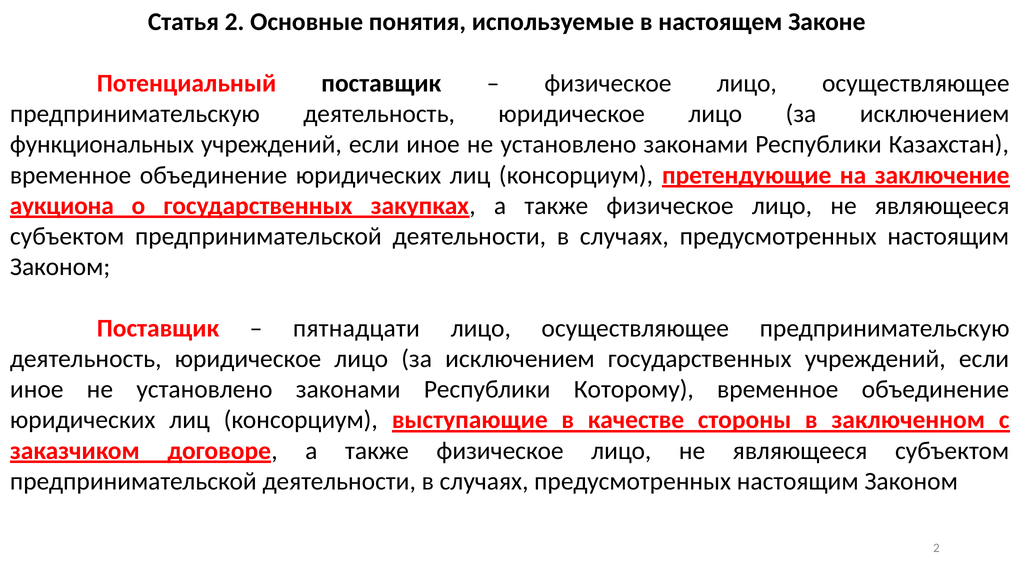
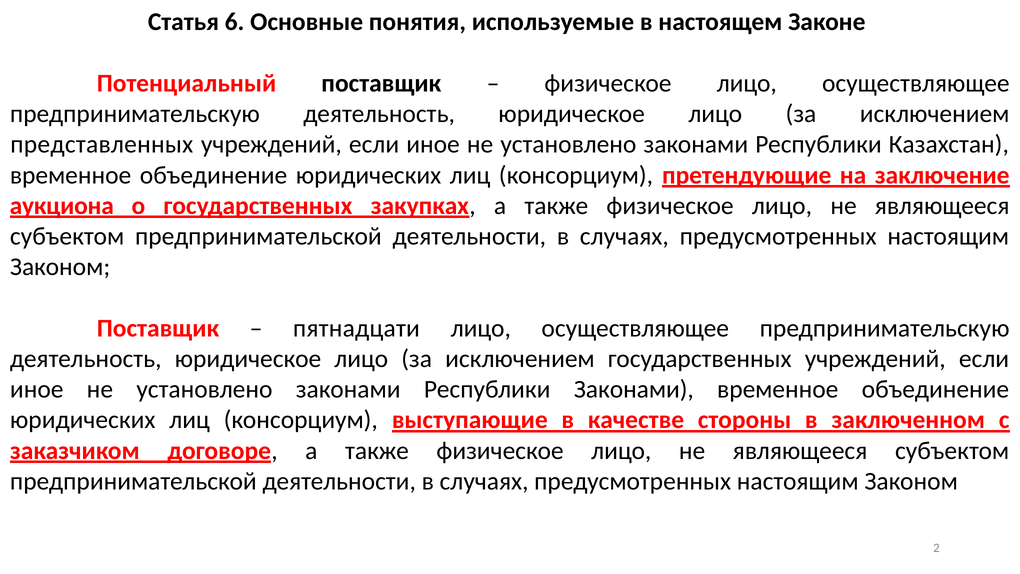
Статья 2: 2 -> 6 (235, 22)
функциональных: функциональных -> представленных (102, 144)
Республики Которому: Которому -> Законами (634, 389)
